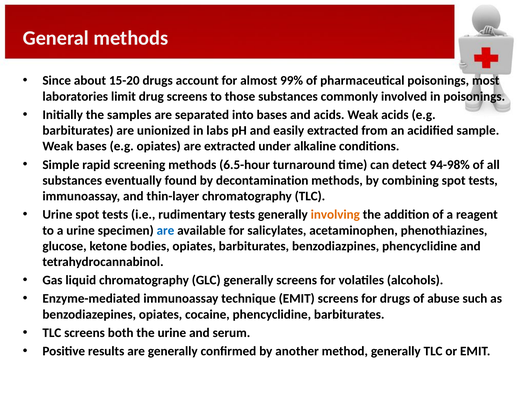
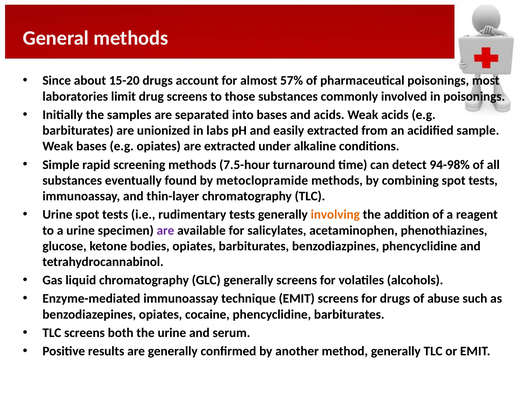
99%: 99% -> 57% (292, 81)
6.5-hour: 6.5-hour -> 7.5-hour (245, 165)
decontamination: decontamination -> metoclopramide (262, 180)
are colour: blue -> purple (165, 230)
